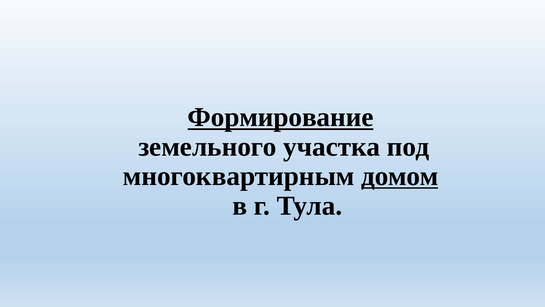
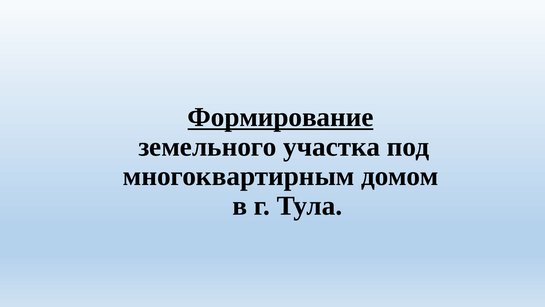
домом underline: present -> none (400, 176)
